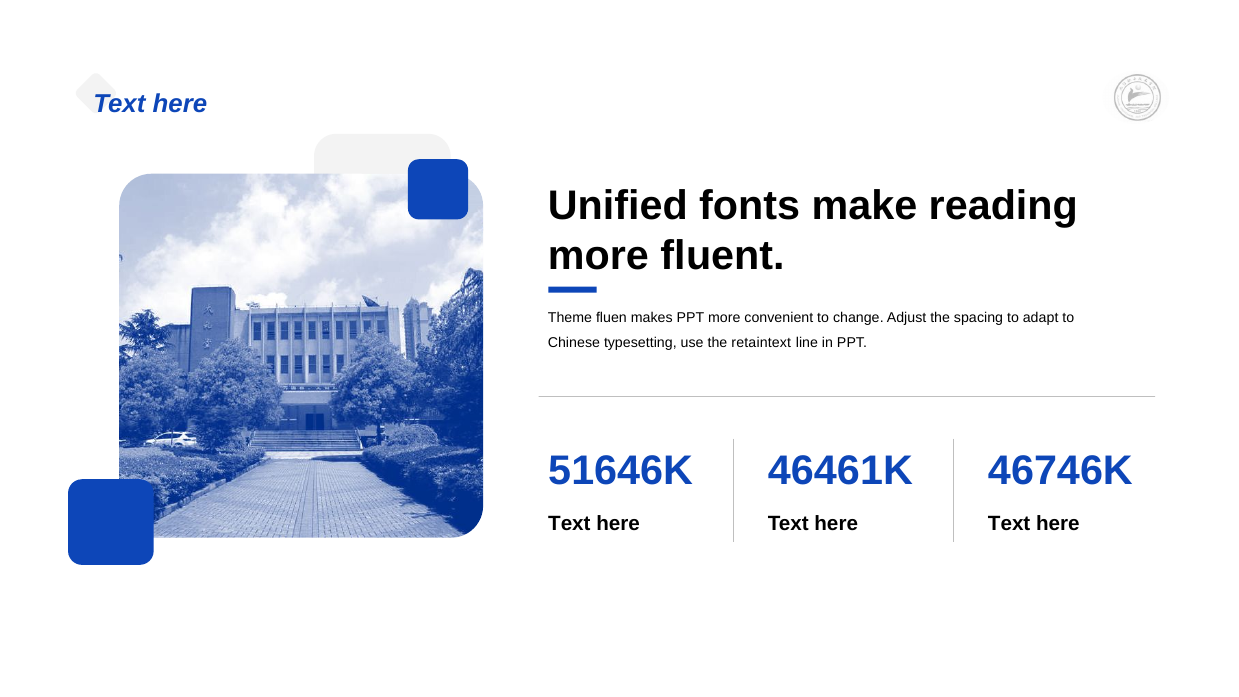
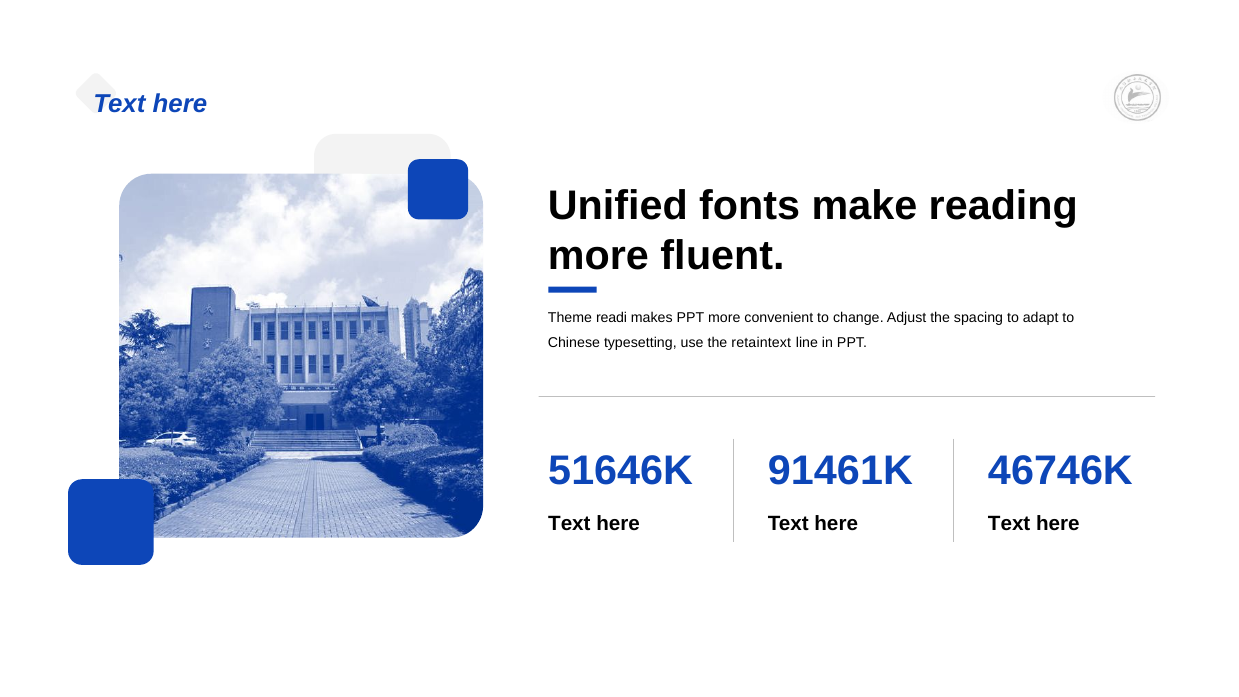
fluen: fluen -> readi (612, 318)
4646: 4646 -> 9146 (814, 471)
